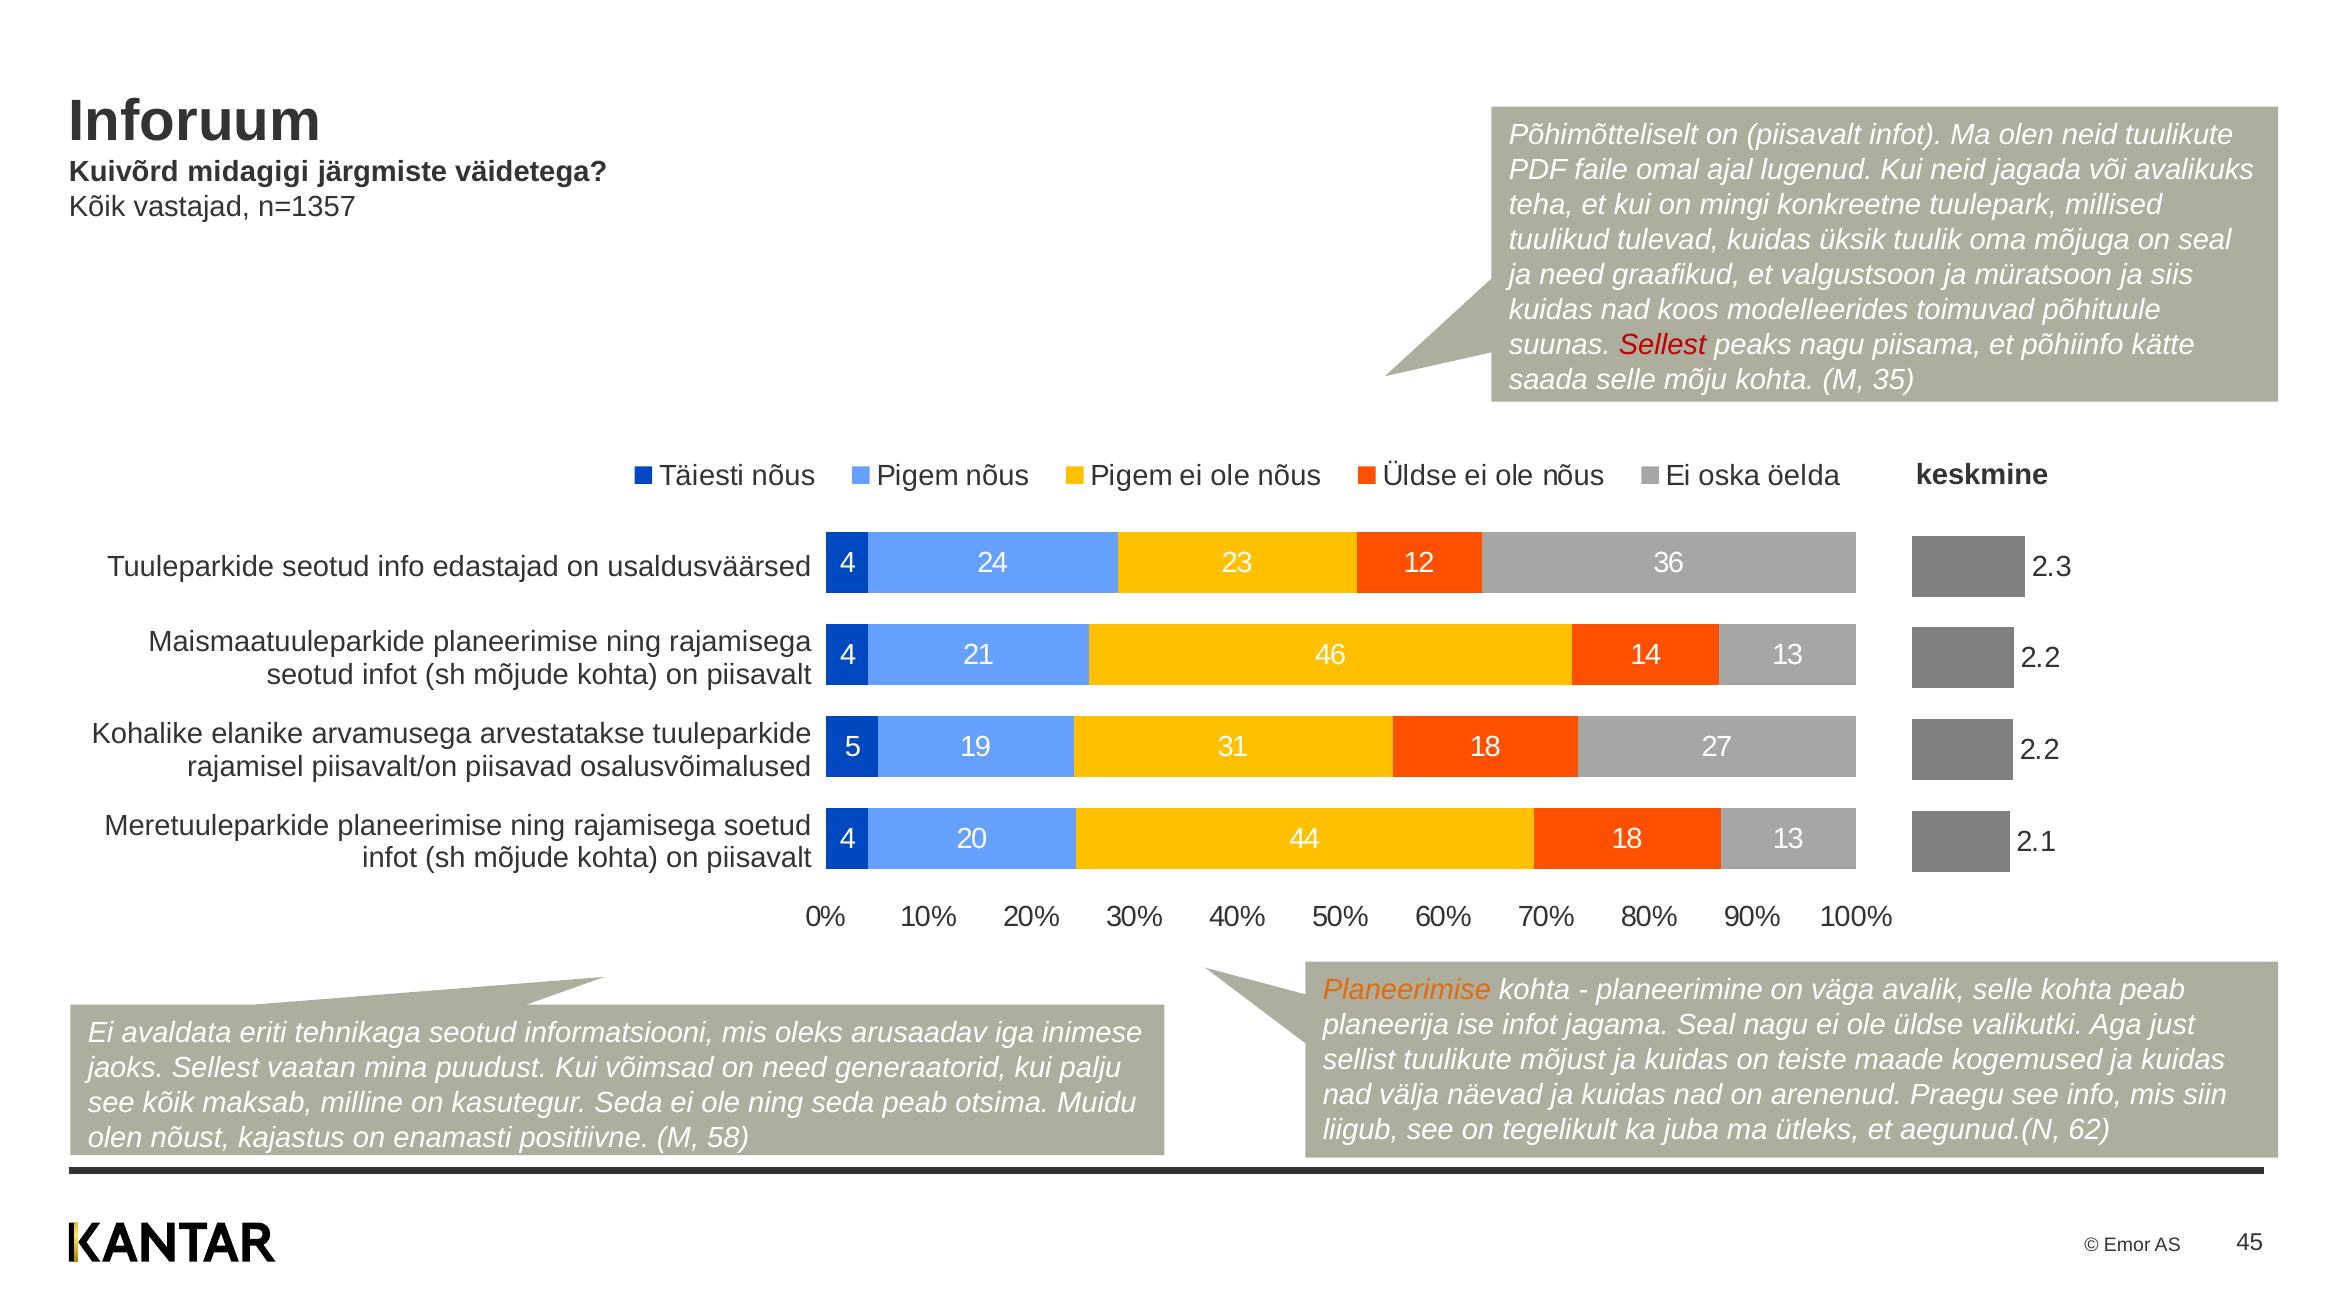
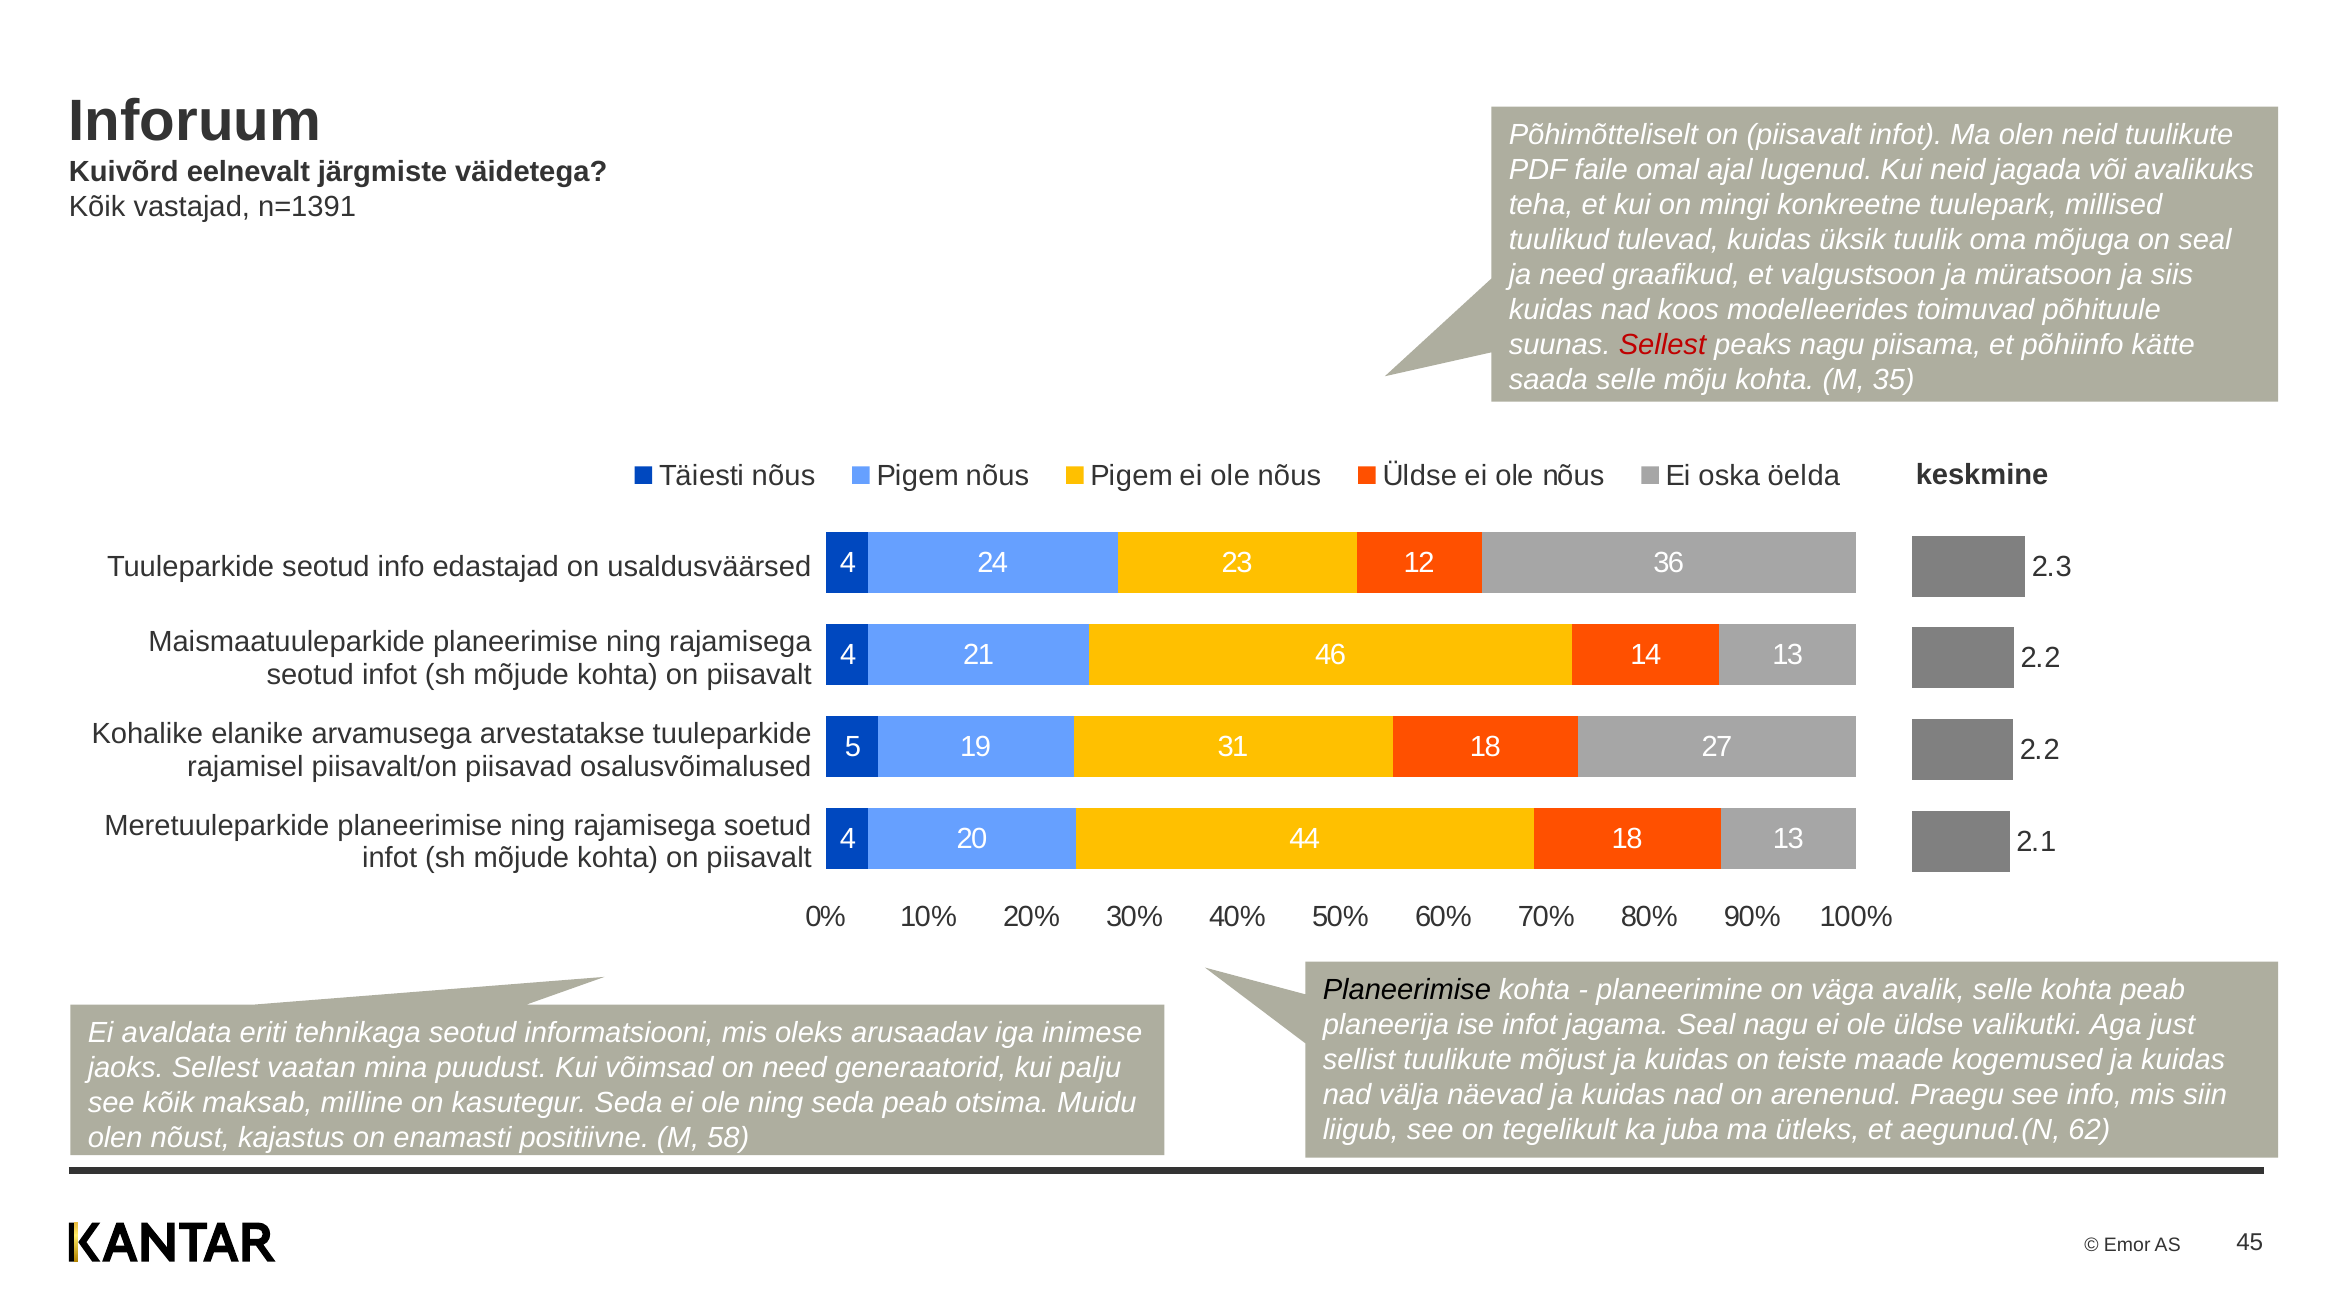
midagigi: midagigi -> eelnevalt (248, 172)
n=1357: n=1357 -> n=1391 (307, 207)
Planeerimise colour: orange -> black (1407, 990)
